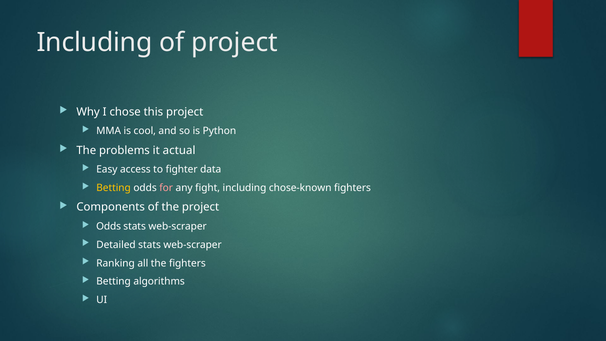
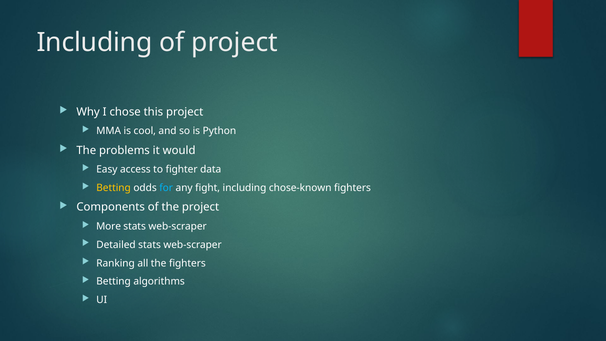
actual: actual -> would (179, 150)
for colour: pink -> light blue (166, 188)
Odds: Odds -> More (109, 226)
